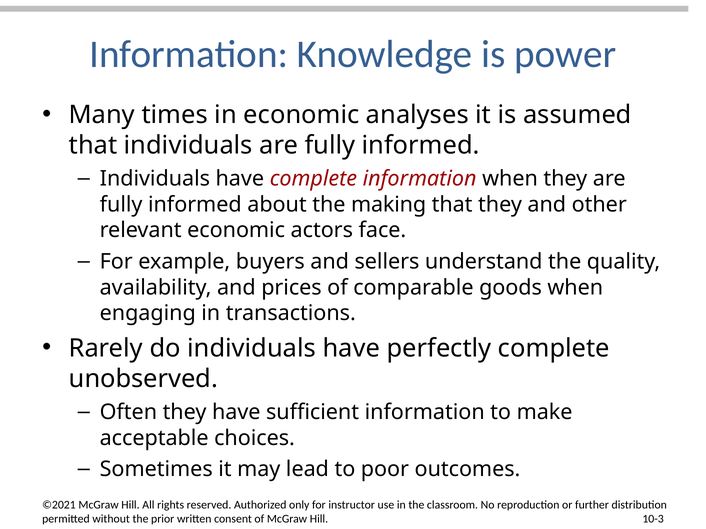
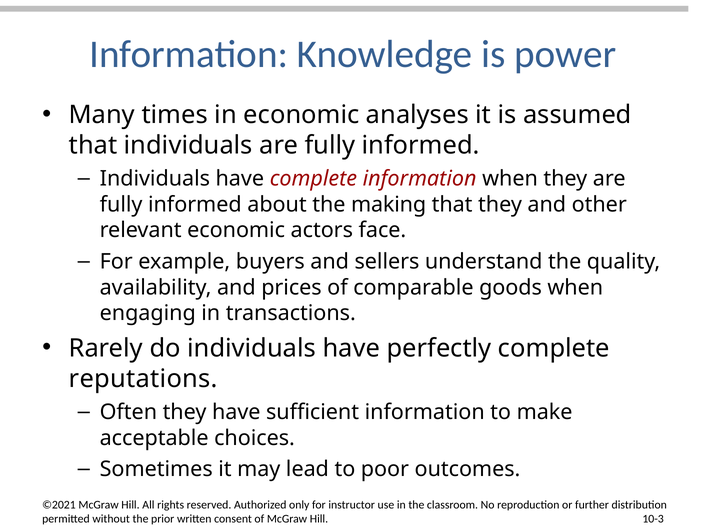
unobserved: unobserved -> reputations (143, 379)
